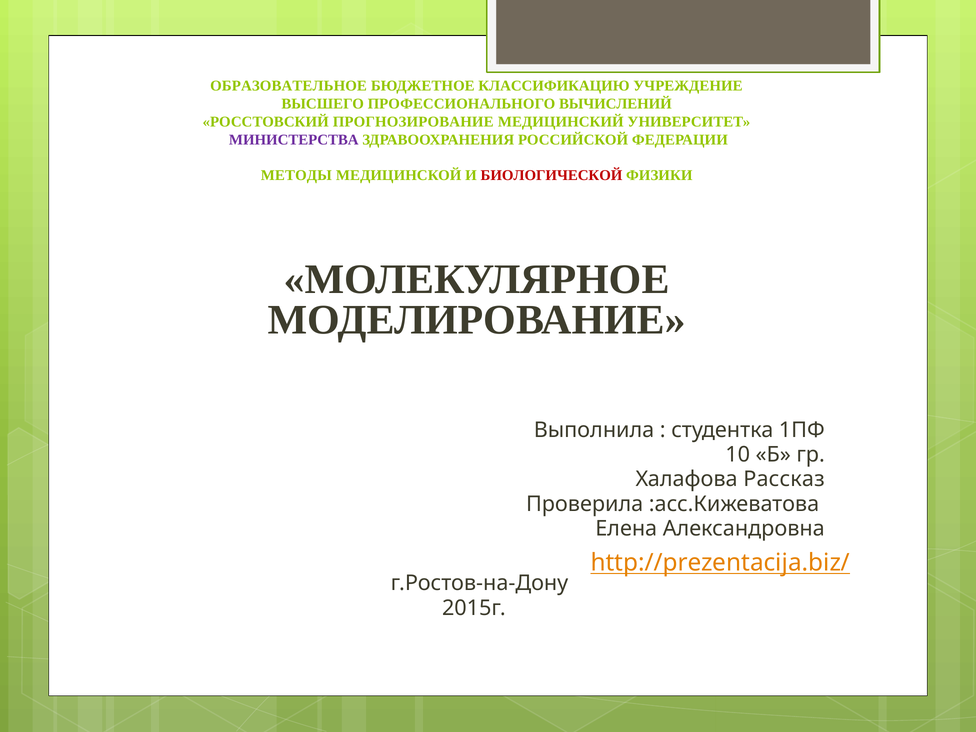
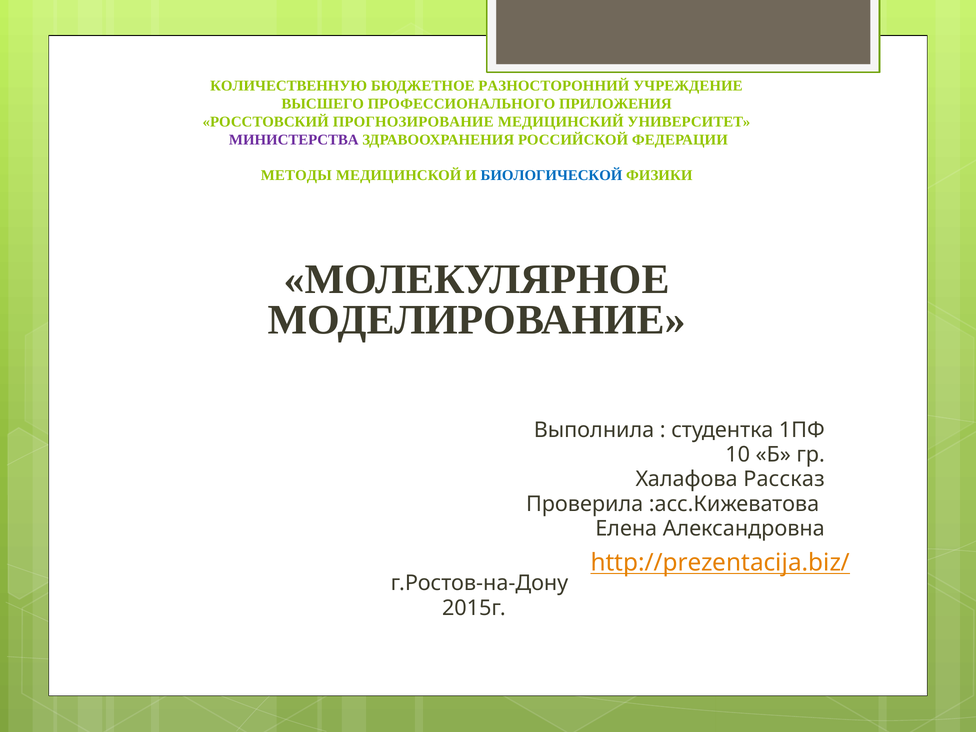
ОБРАЗОВАТЕЛЬНОЕ: ОБРАЗОВАТЕЛЬНОЕ -> КОЛИЧЕСТВЕННУЮ (289, 86)
КЛАССИФИКАЦИЮ: КЛАССИФИКАЦИЮ -> РАЗНОСТОРОННИЙ (554, 86)
ВЫЧИСЛЕНИЙ: ВЫЧИСЛЕНИЙ -> ПРИЛОЖЕНИЯ (615, 104)
БИОЛОГИЧЕСКОЙ colour: red -> blue (551, 175)
